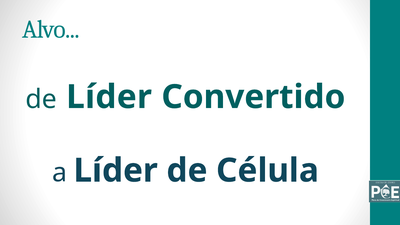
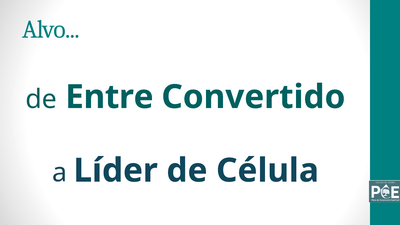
de Líder: Líder -> Entre (109, 97)
